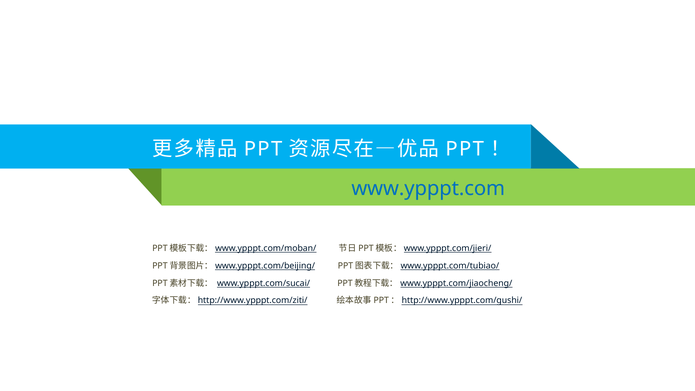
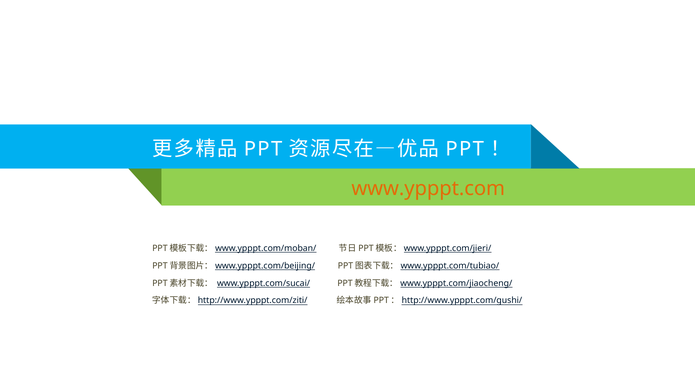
www.ypppt.com colour: blue -> orange (428, 188)
